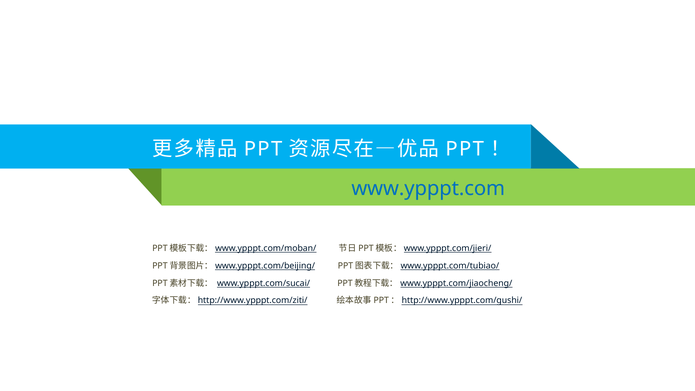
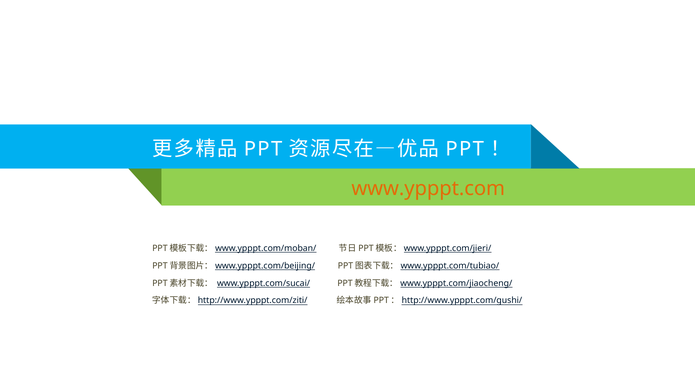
www.ypppt.com colour: blue -> orange (428, 188)
